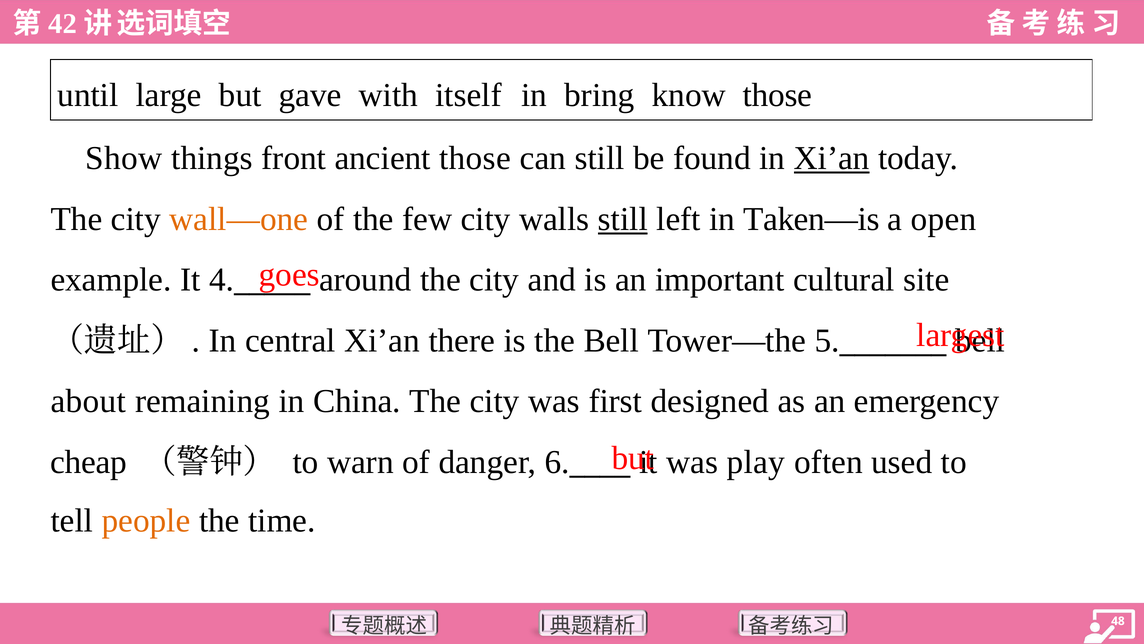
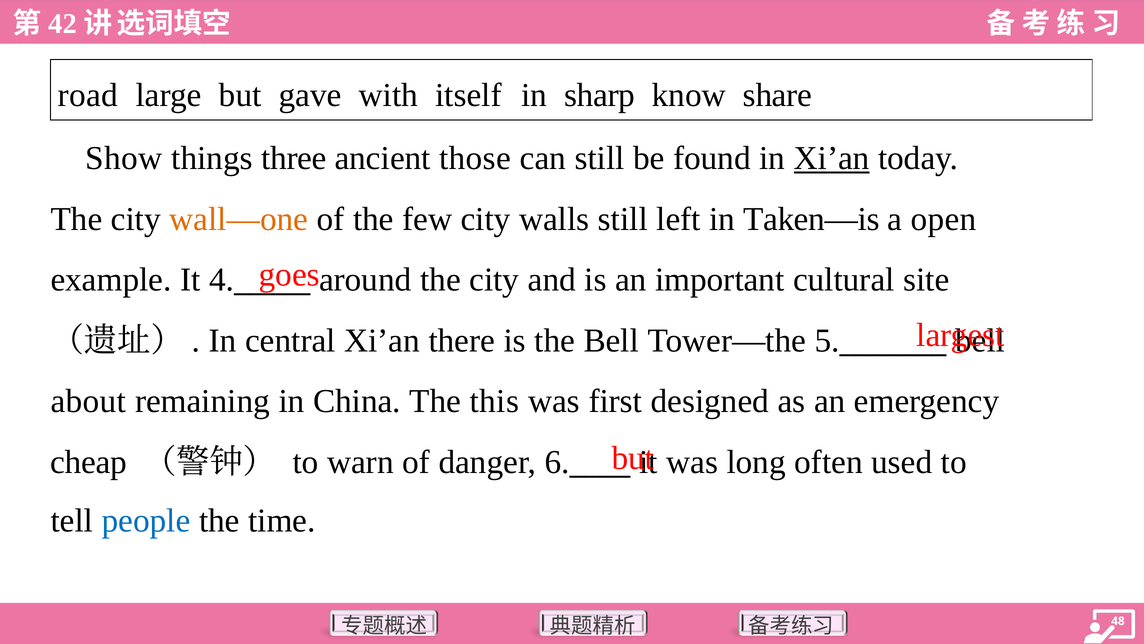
until: until -> road (88, 95)
bring: bring -> sharp (600, 95)
know those: those -> share (777, 95)
front: front -> three (294, 158)
still underline: present -> none (623, 219)
China The city: city -> this (494, 401)
play: play -> long (756, 462)
people colour: orange -> blue (146, 520)
